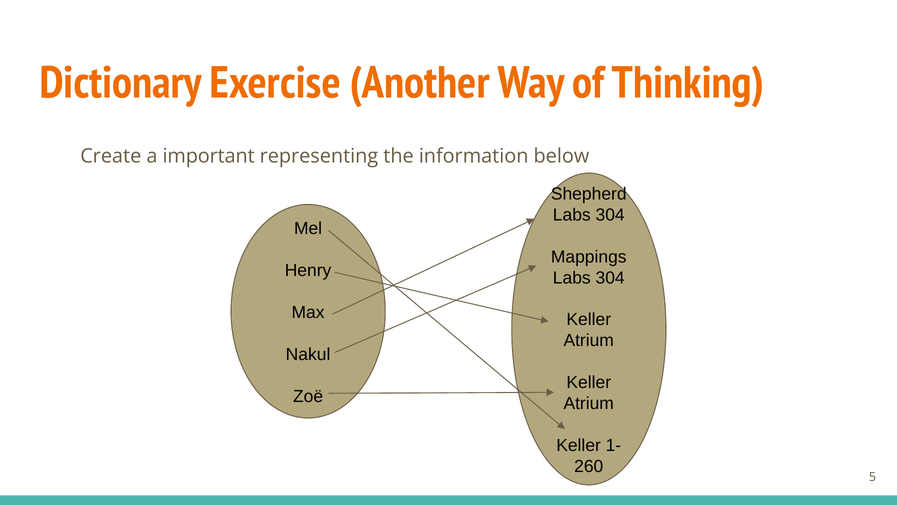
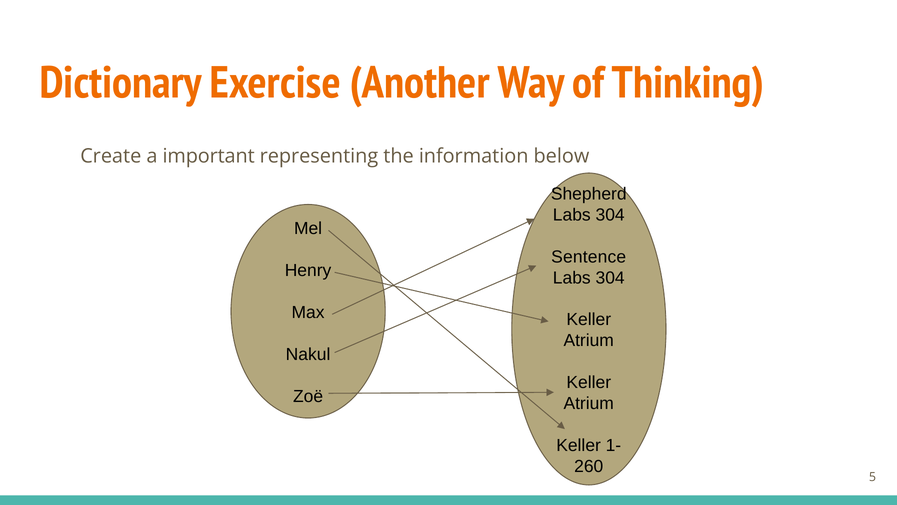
Mappings: Mappings -> Sentence (589, 257)
